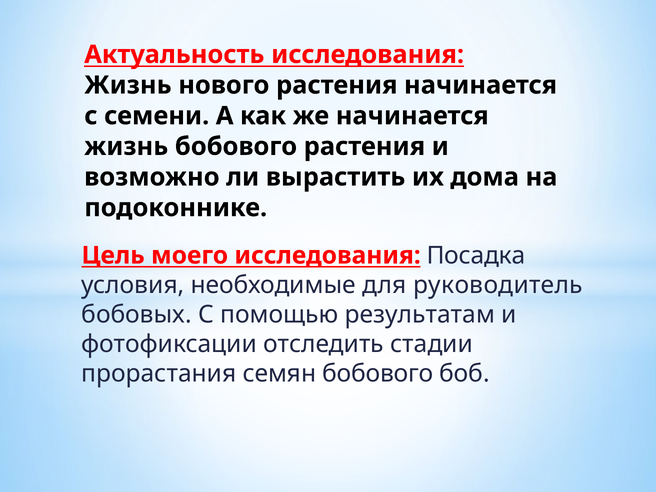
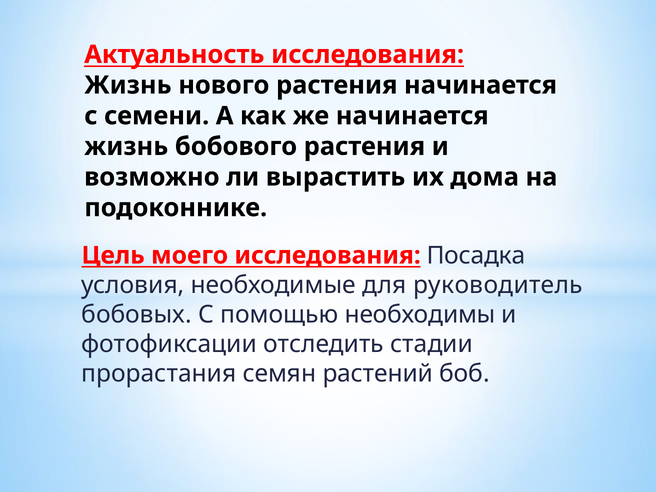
результатам: результатам -> необходимы (420, 315)
семян бобового: бобового -> растений (378, 374)
